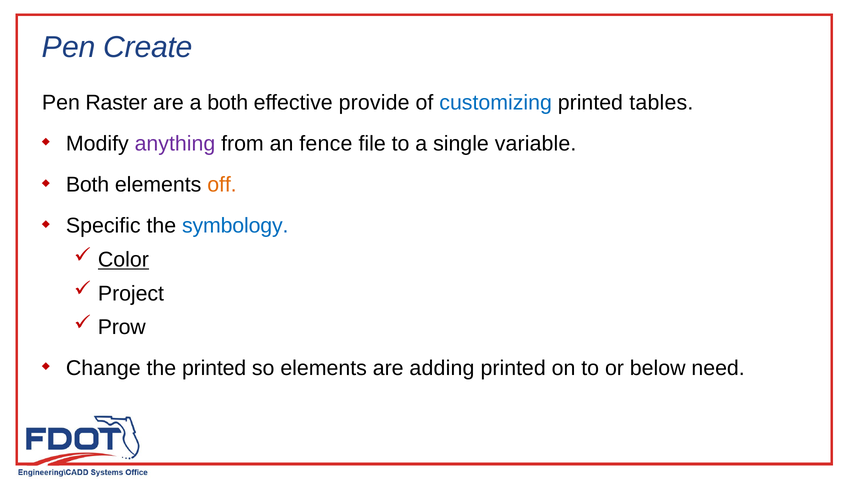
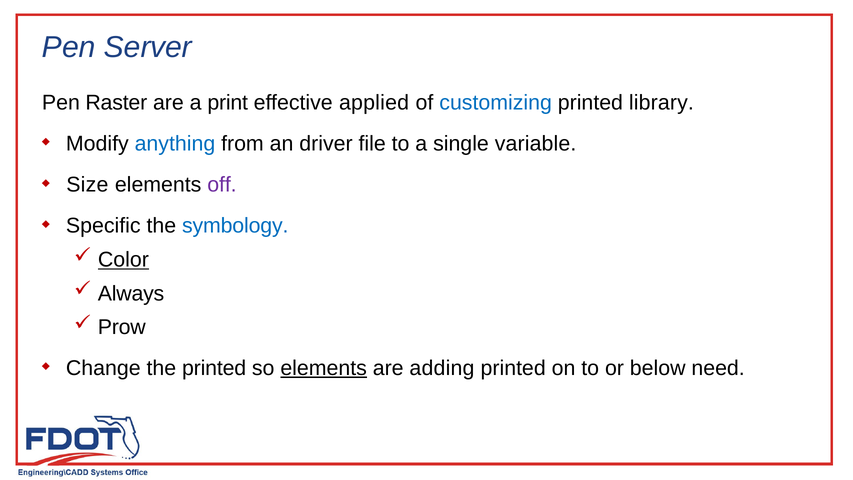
Create: Create -> Server (148, 47)
a both: both -> print (228, 102)
provide: provide -> applied (374, 102)
tables: tables -> library (661, 102)
anything colour: purple -> blue (175, 144)
fence: fence -> driver (326, 144)
Both: Both -> Size (87, 185)
off colour: orange -> purple (222, 185)
Project: Project -> Always (131, 293)
elements underline: none -> present (324, 368)
